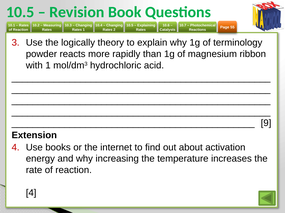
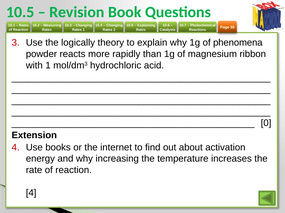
terminology: terminology -> phenomena (238, 43)
9: 9 -> 0 (266, 123)
